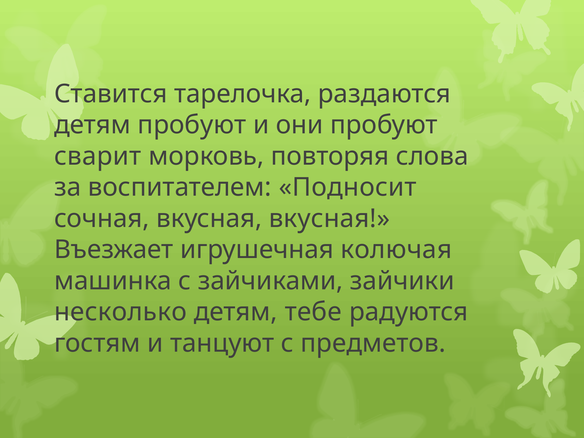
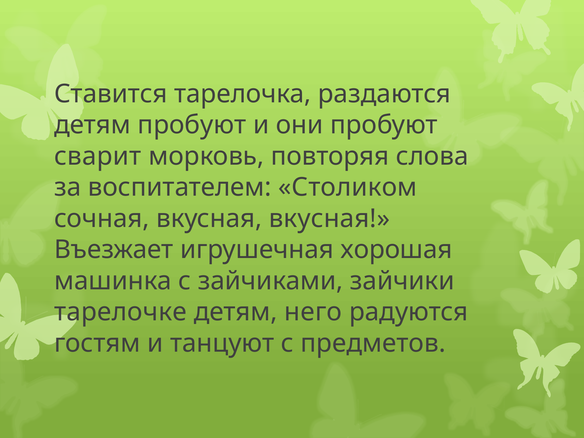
Подносит: Подносит -> Столиком (348, 187)
колючая: колючая -> хорошая (396, 250)
несколько: несколько -> тарелочке (120, 312)
тебе: тебе -> него (313, 312)
